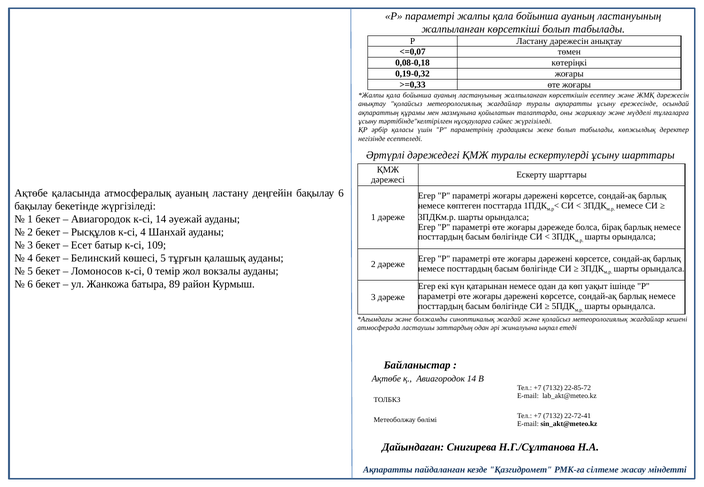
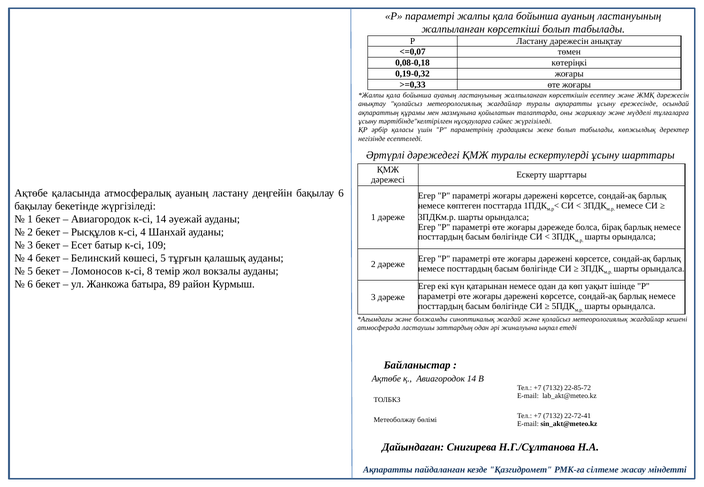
0: 0 -> 8 (150, 271)
